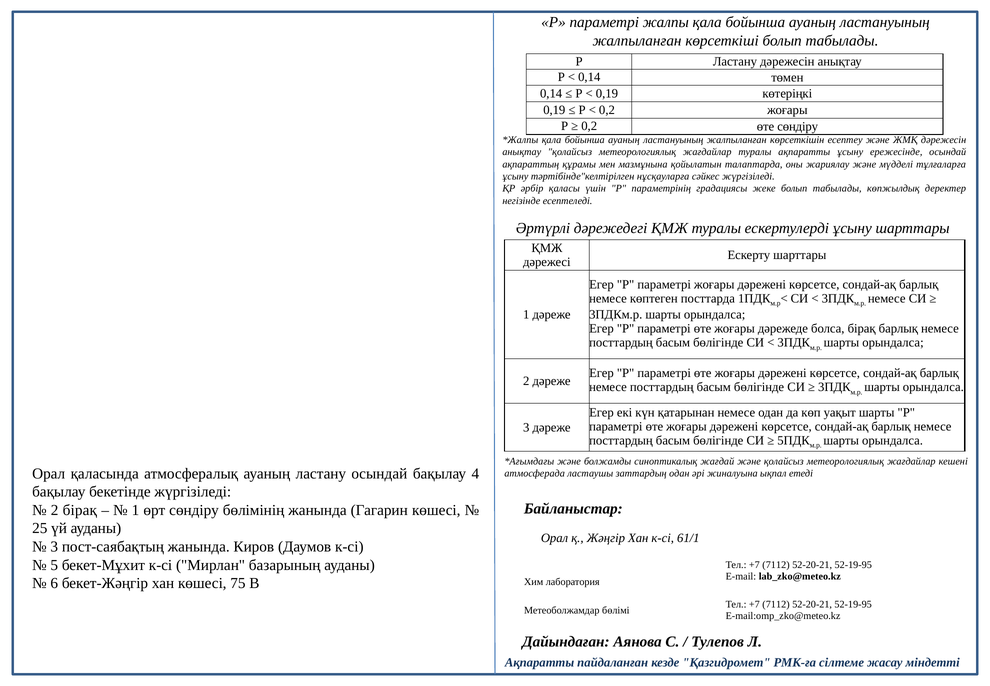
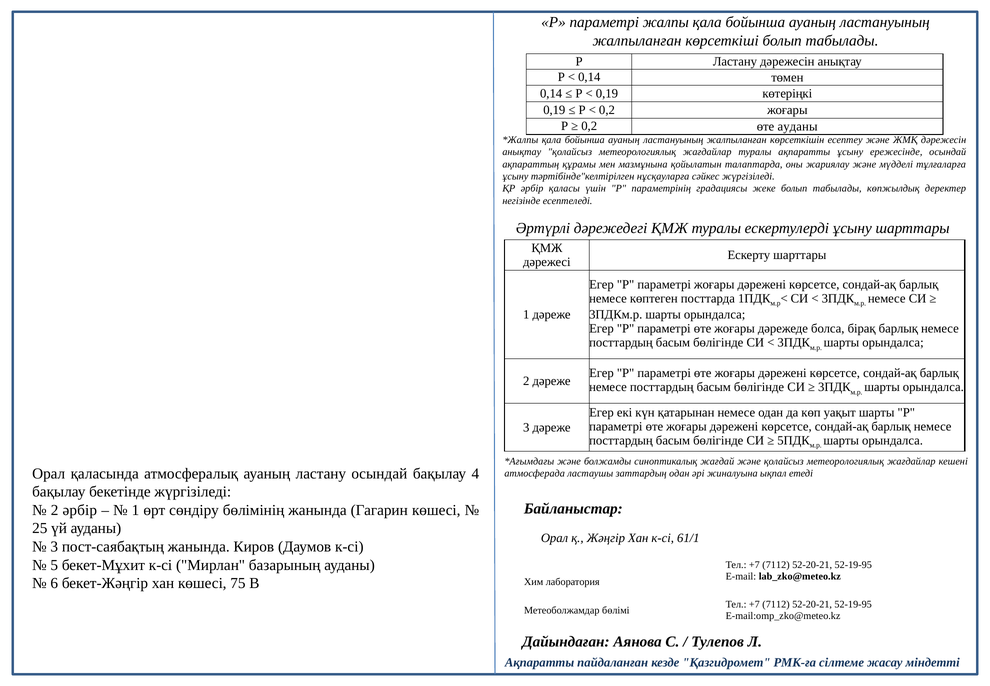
өте сөндіру: сөндіру -> ауданы (798, 126)
2 бірақ: бірақ -> әрбір (80, 510)
